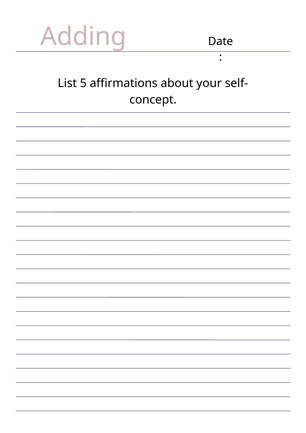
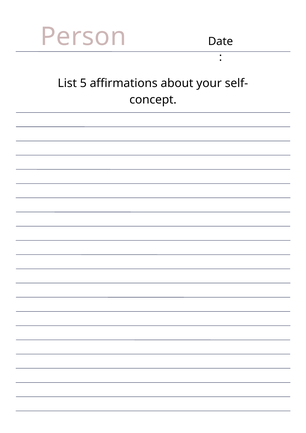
Adding: Adding -> Person (83, 37)
